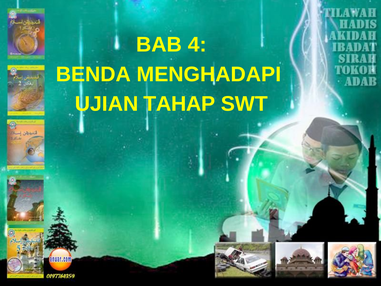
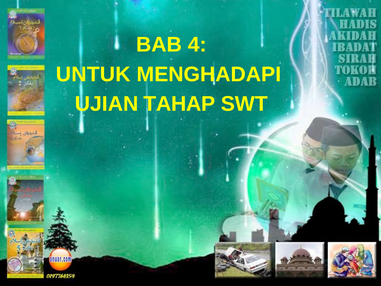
BENDA: BENDA -> UNTUK (93, 74)
